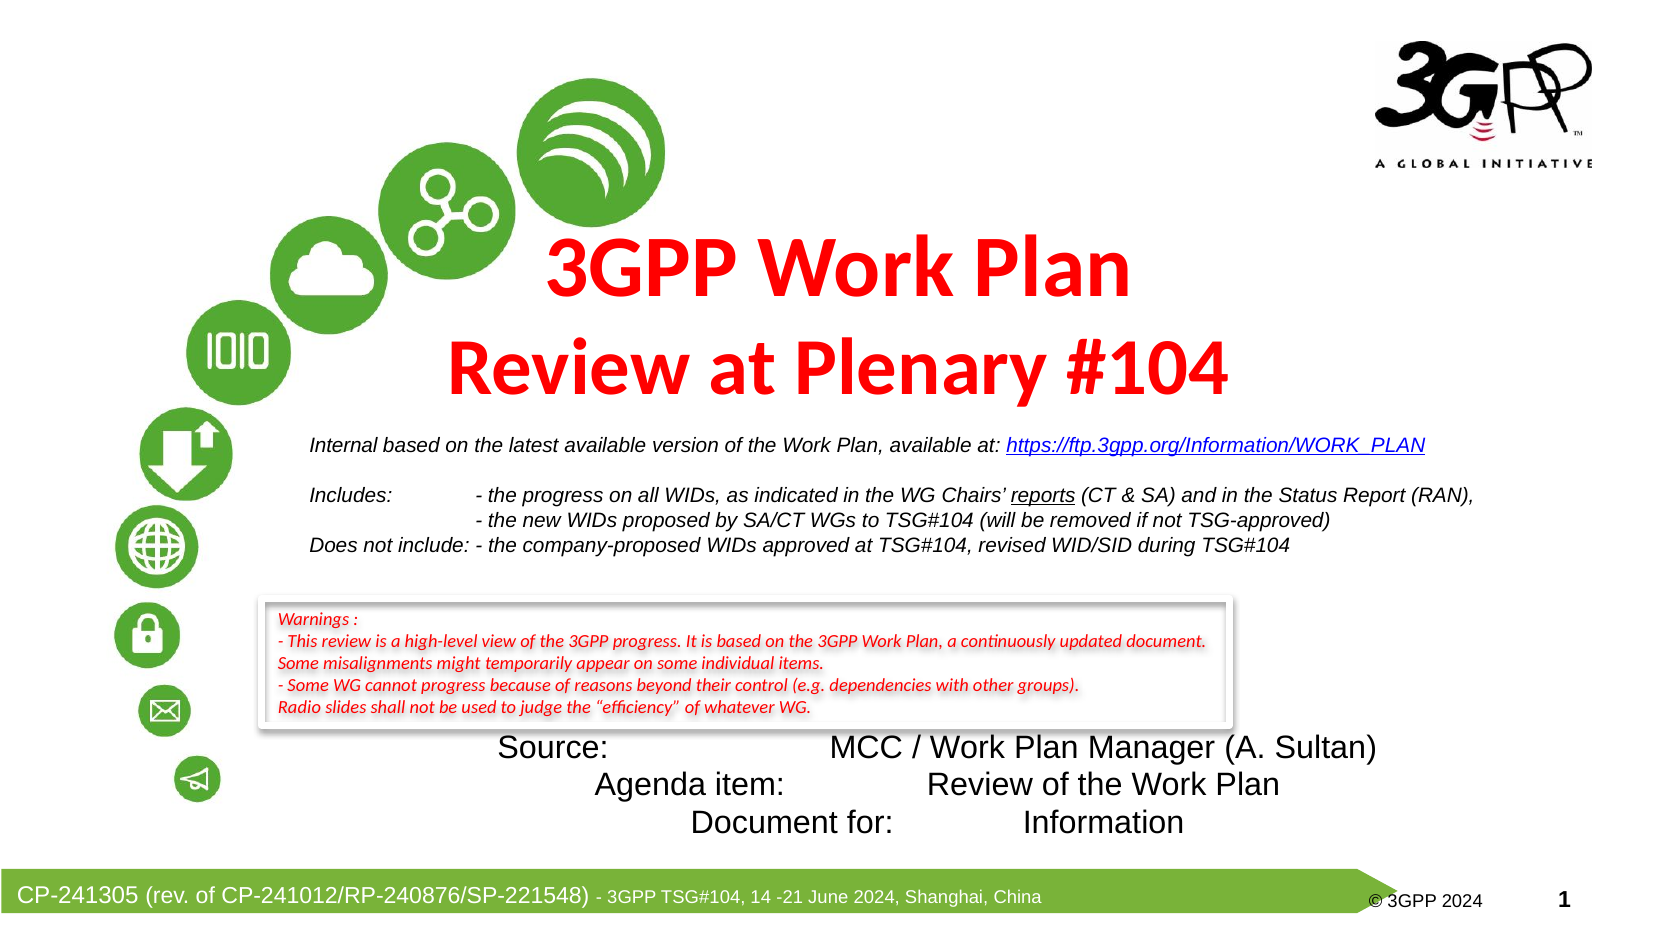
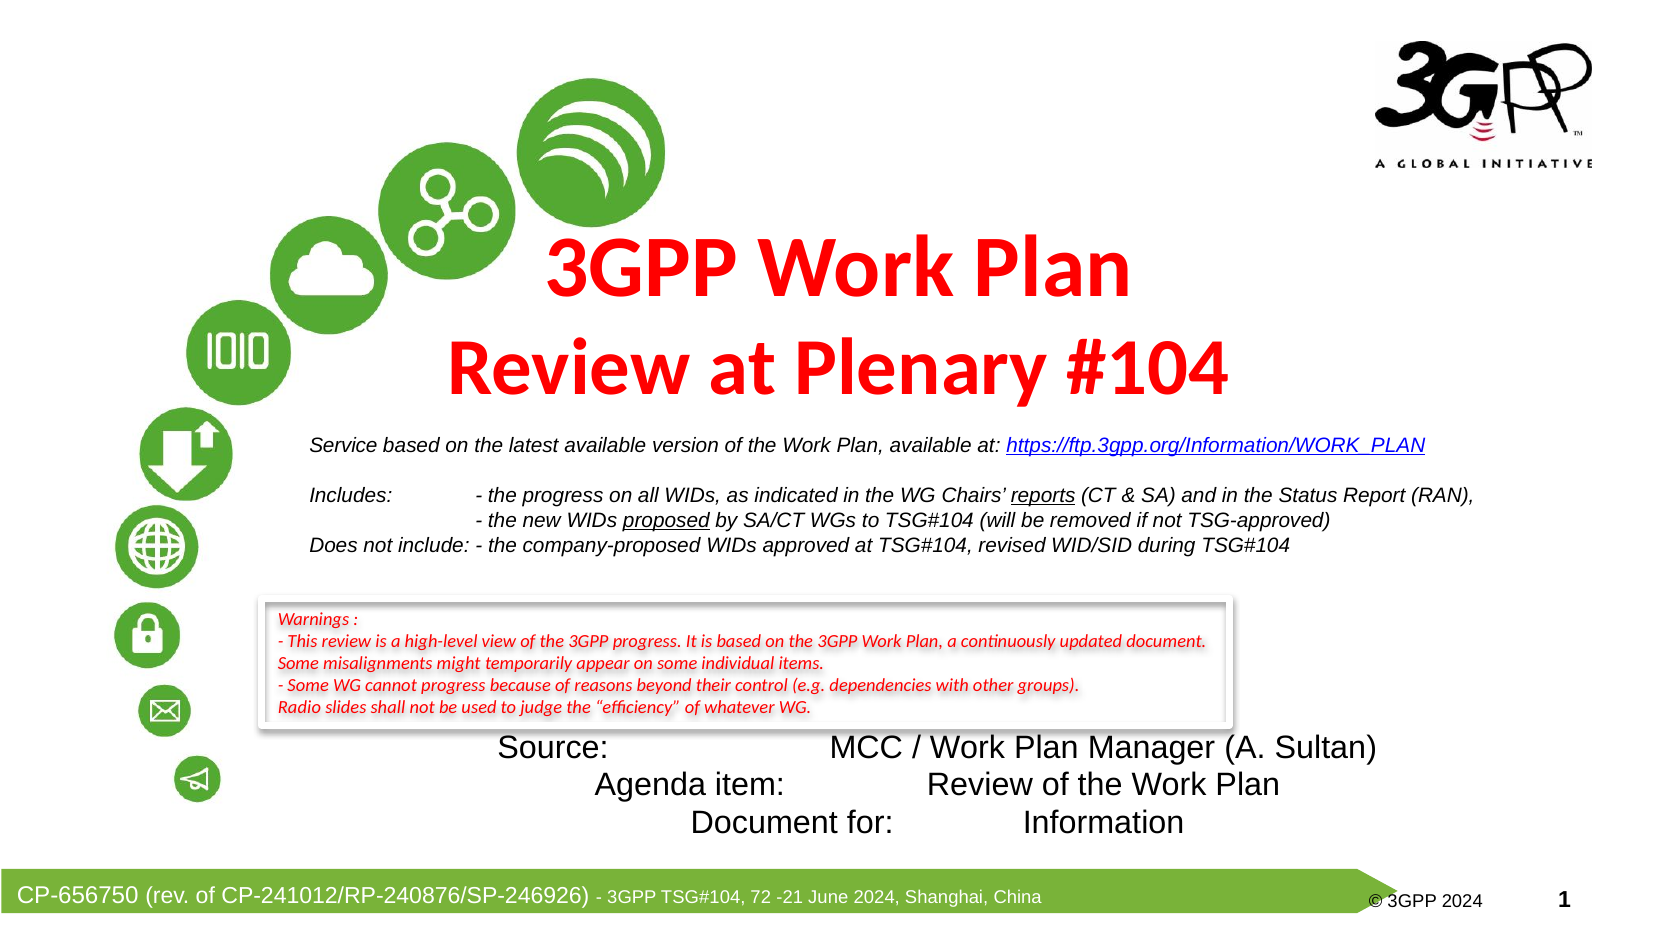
Internal: Internal -> Service (343, 445)
proposed underline: none -> present (666, 520)
CP-241305: CP-241305 -> CP-656750 (78, 895)
CP-241012/RP-240876/SP-221548: CP-241012/RP-240876/SP-221548 -> CP-241012/RP-240876/SP-246926 (405, 895)
14: 14 -> 72 (761, 897)
